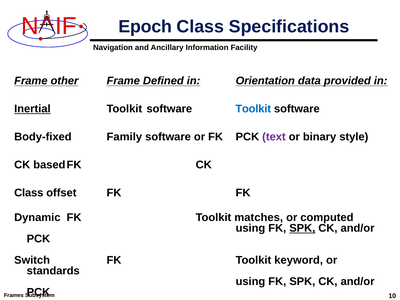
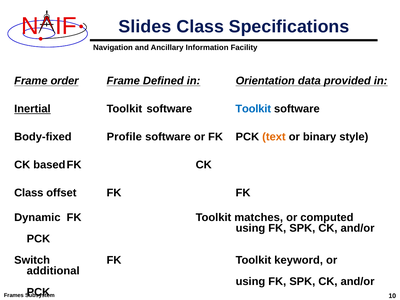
Epoch: Epoch -> Slides (145, 27)
other: other -> order (65, 81)
Family: Family -> Profile (124, 137)
text colour: purple -> orange (274, 137)
SPK underline: present -> none (302, 228)
standards: standards -> additional (53, 271)
